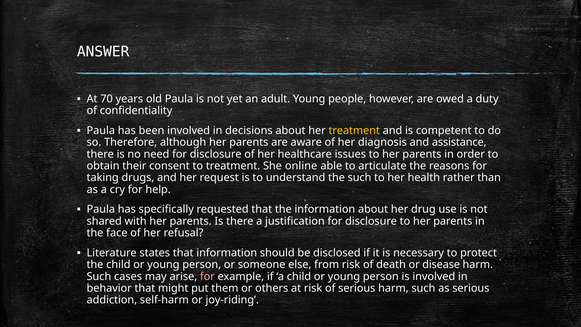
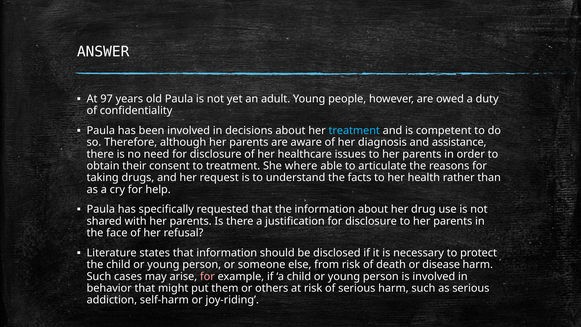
70: 70 -> 97 (107, 99)
treatment colour: yellow -> light blue (354, 130)
online: online -> where (301, 166)
the such: such -> facts (360, 178)
